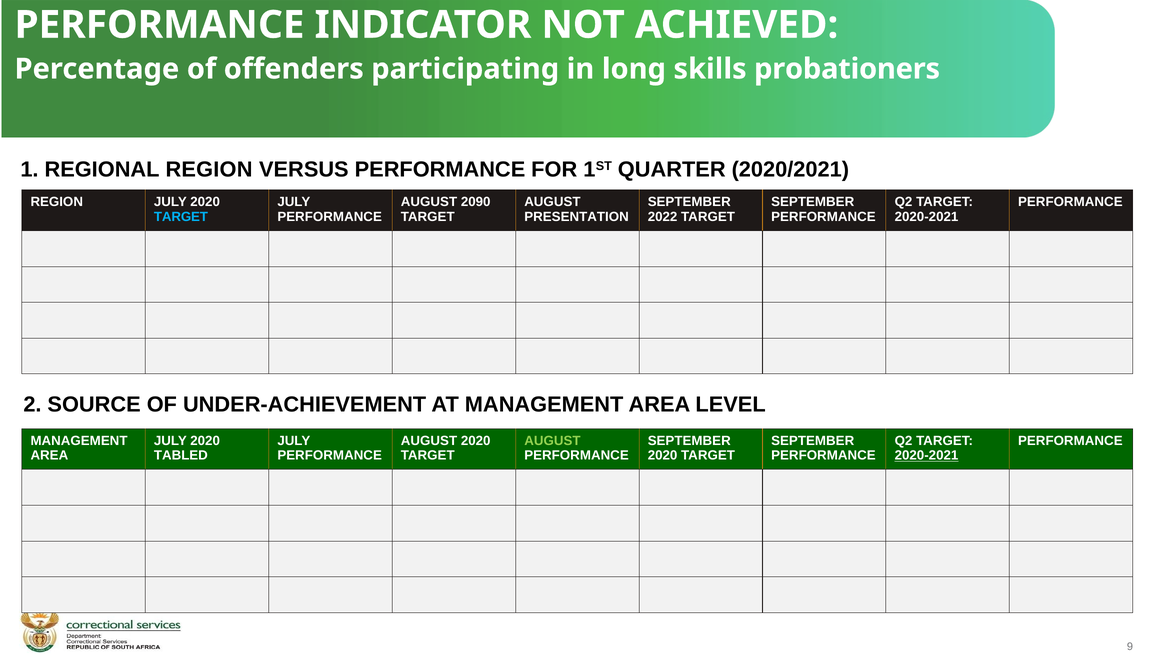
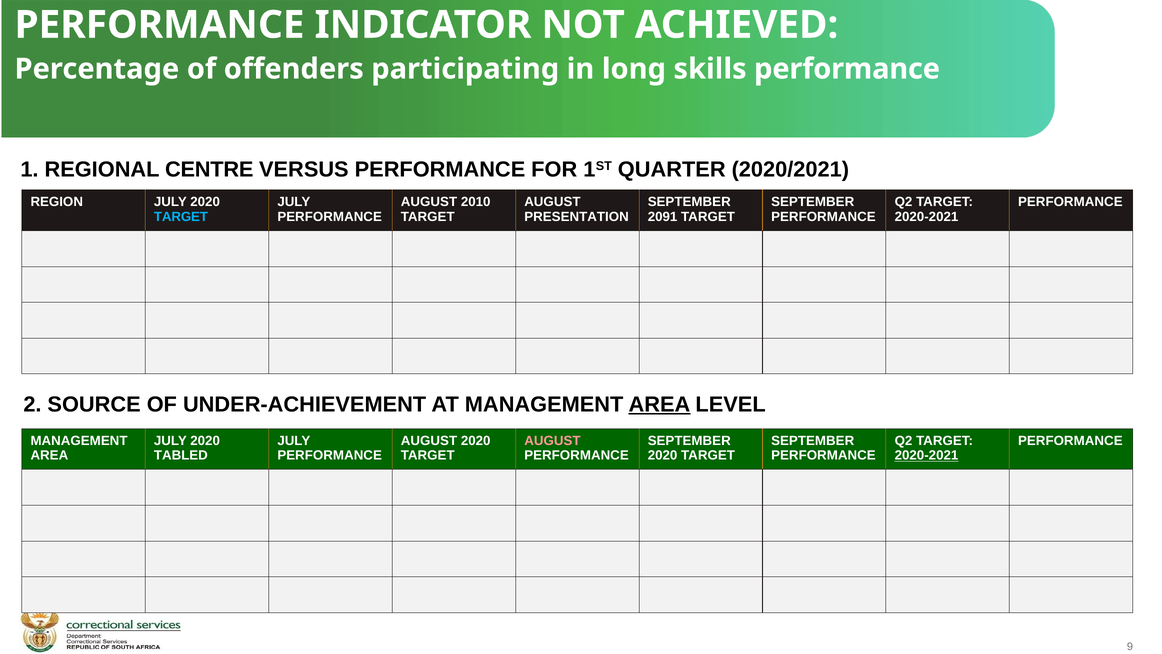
skills probationers: probationers -> performance (847, 69)
REGIONAL REGION: REGION -> CENTRE (209, 169)
2090: 2090 -> 2010 (476, 202)
2022: 2022 -> 2091 (663, 217)
AREA underline: none -> present (659, 404)
AUGUST colour: light green -> pink (552, 440)
